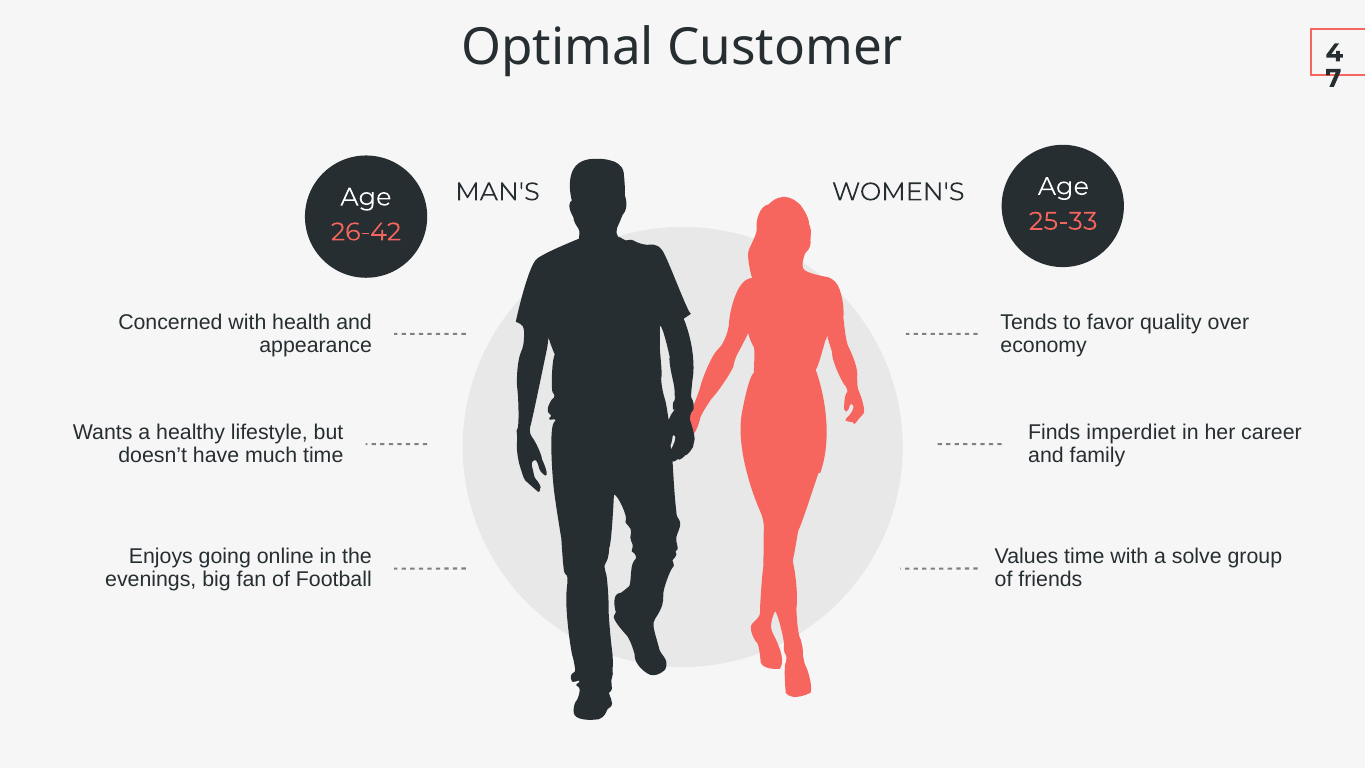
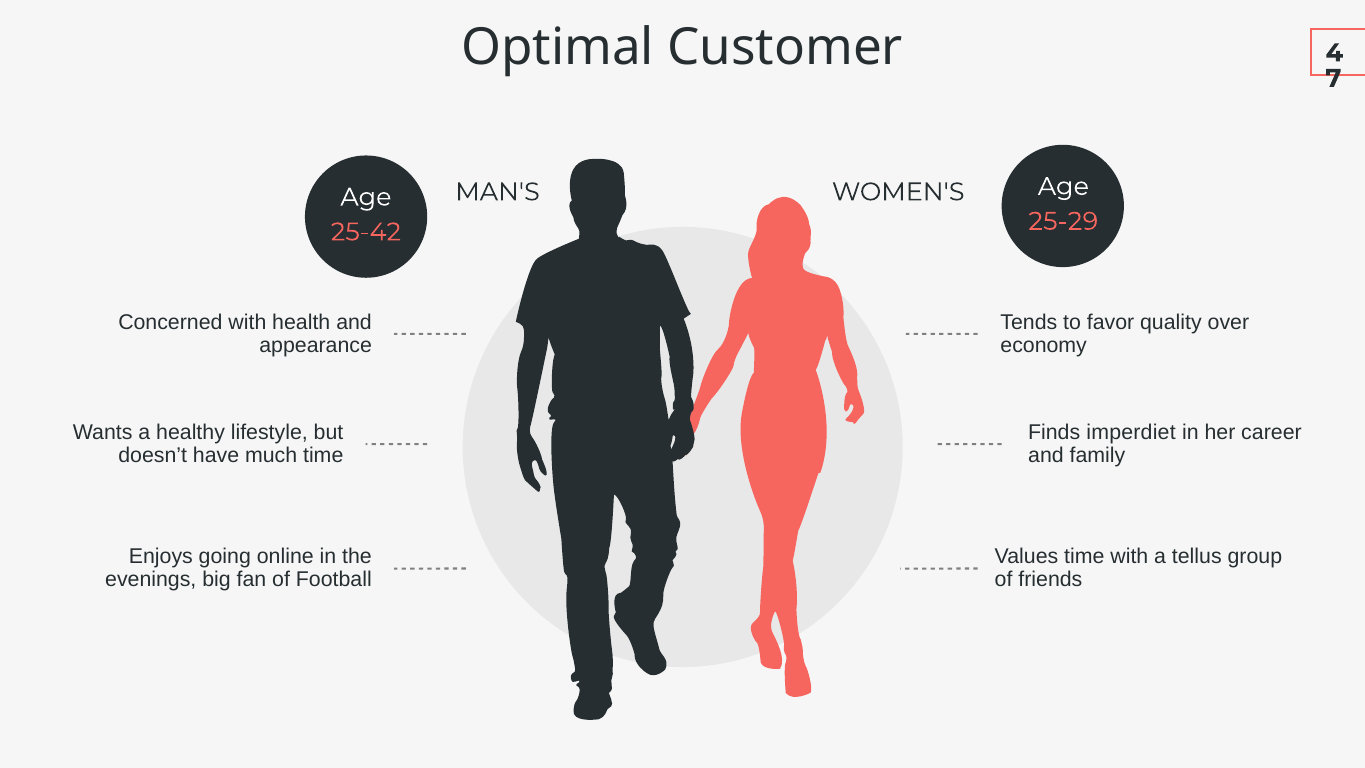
25-33: 25-33 -> 25-29 (1063, 221)
26-42: 26-42 -> 25-42 (366, 232)
solve: solve -> tellus (1197, 557)
